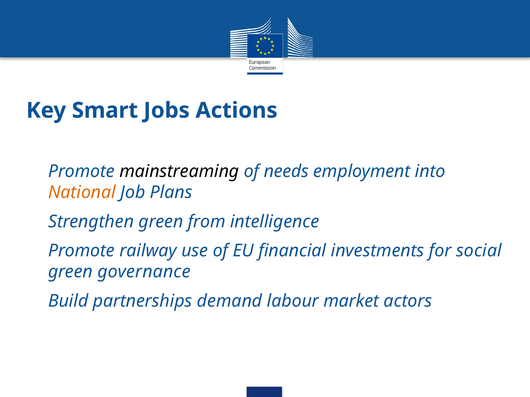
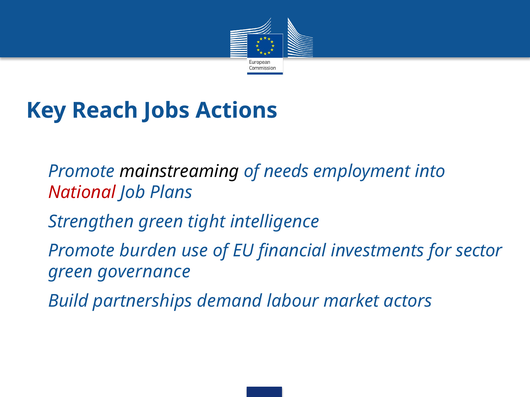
Smart: Smart -> Reach (105, 111)
National colour: orange -> red (82, 193)
from: from -> tight (207, 222)
railway: railway -> burden (148, 251)
social: social -> sector (479, 251)
